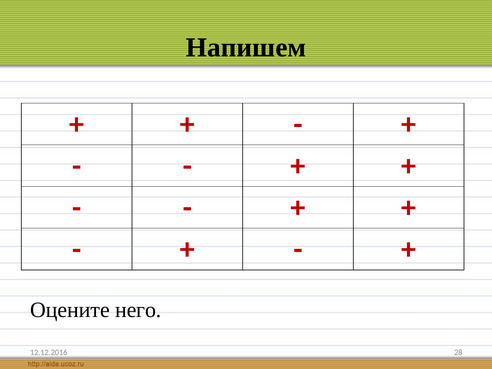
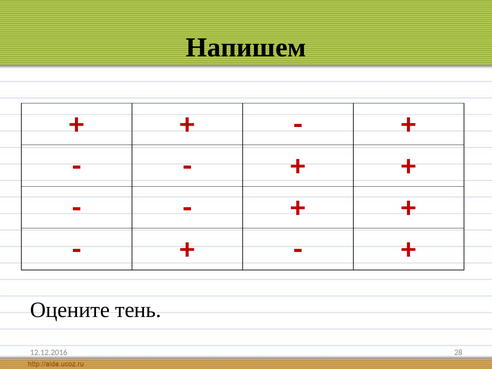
него: него -> тень (138, 310)
